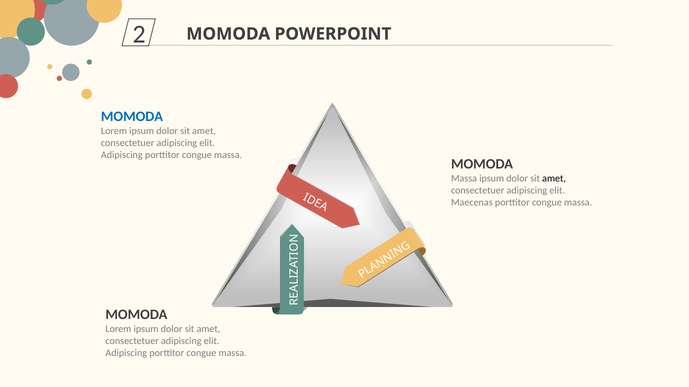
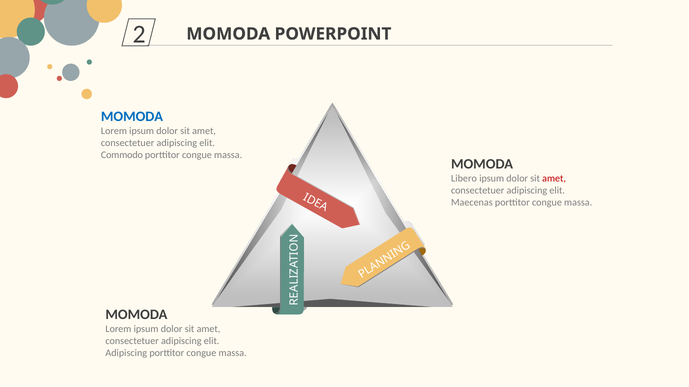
Adipiscing: Adipiscing -> Commodo (122, 155)
Massa: Massa -> Libero (464, 179)
amet colour: black -> red (554, 179)
